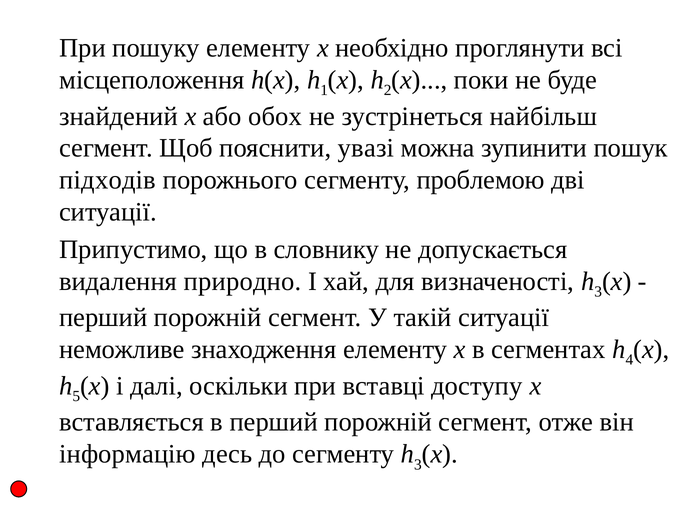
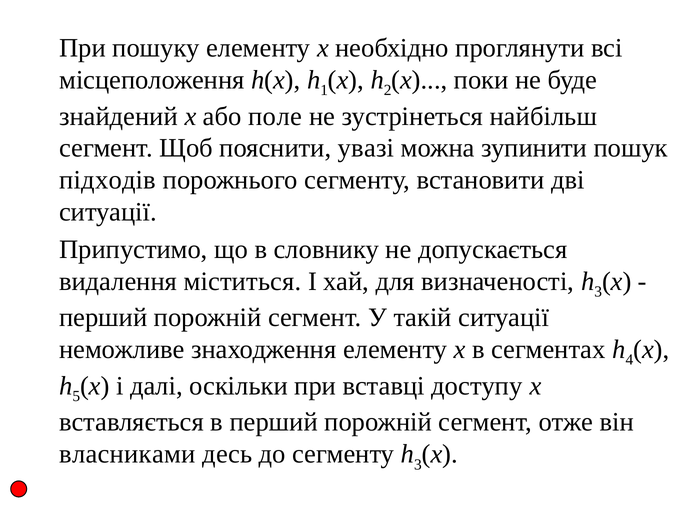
обох: обох -> поле (275, 116)
проблемою: проблемою -> встановити (481, 180)
природно: природно -> міститься (243, 281)
інформацію: інформацію -> власниками (127, 454)
